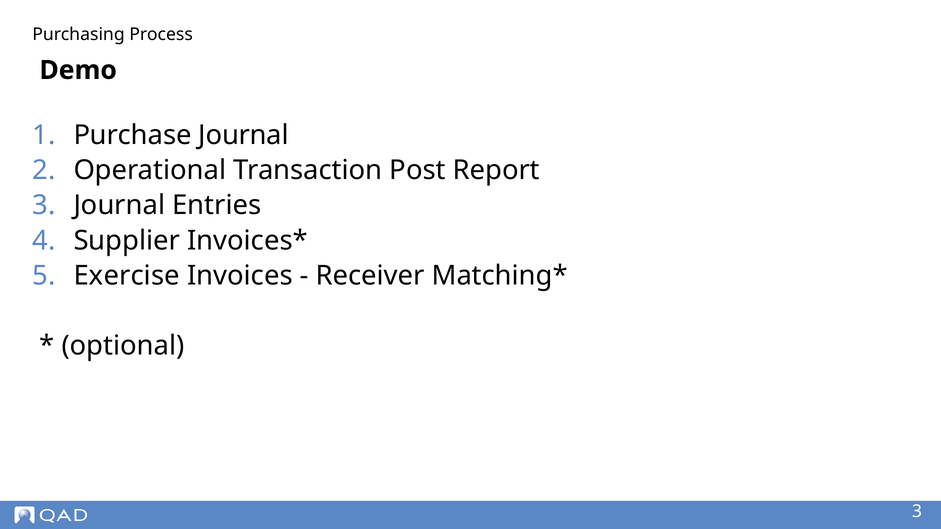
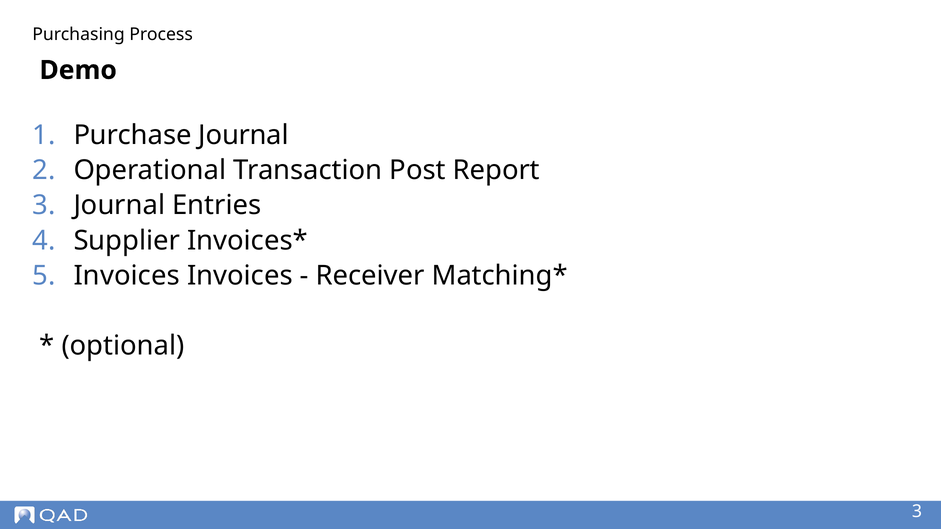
Exercise: Exercise -> Invoices (127, 276)
